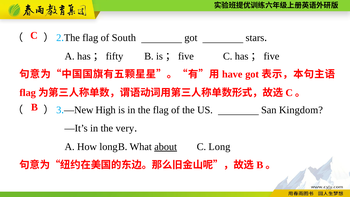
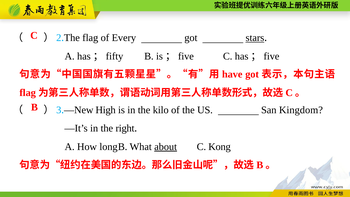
South: South -> Every (124, 38)
stars underline: none -> present (255, 38)
in the flag: flag -> kilo (161, 110)
very: very -> right (125, 128)
Long: Long -> Kong (220, 147)
